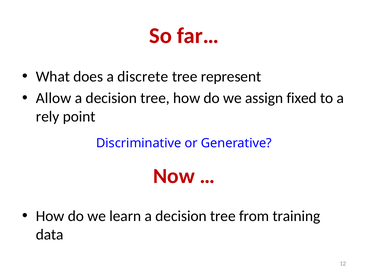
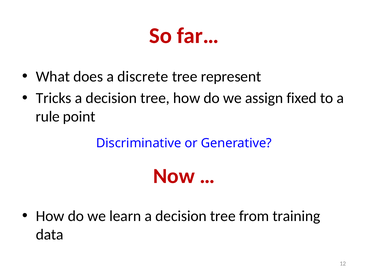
Allow: Allow -> Tricks (54, 98)
rely: rely -> rule (48, 117)
